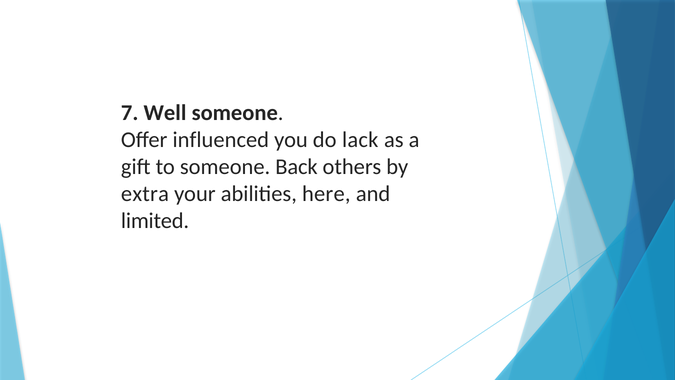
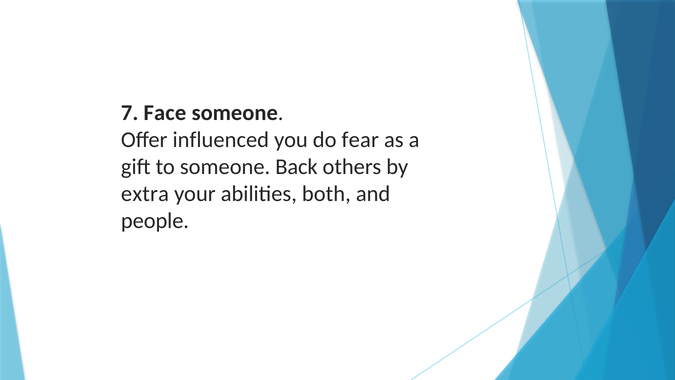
Well: Well -> Face (165, 113)
lack: lack -> fear (360, 140)
here: here -> both (326, 194)
limited: limited -> people (155, 221)
